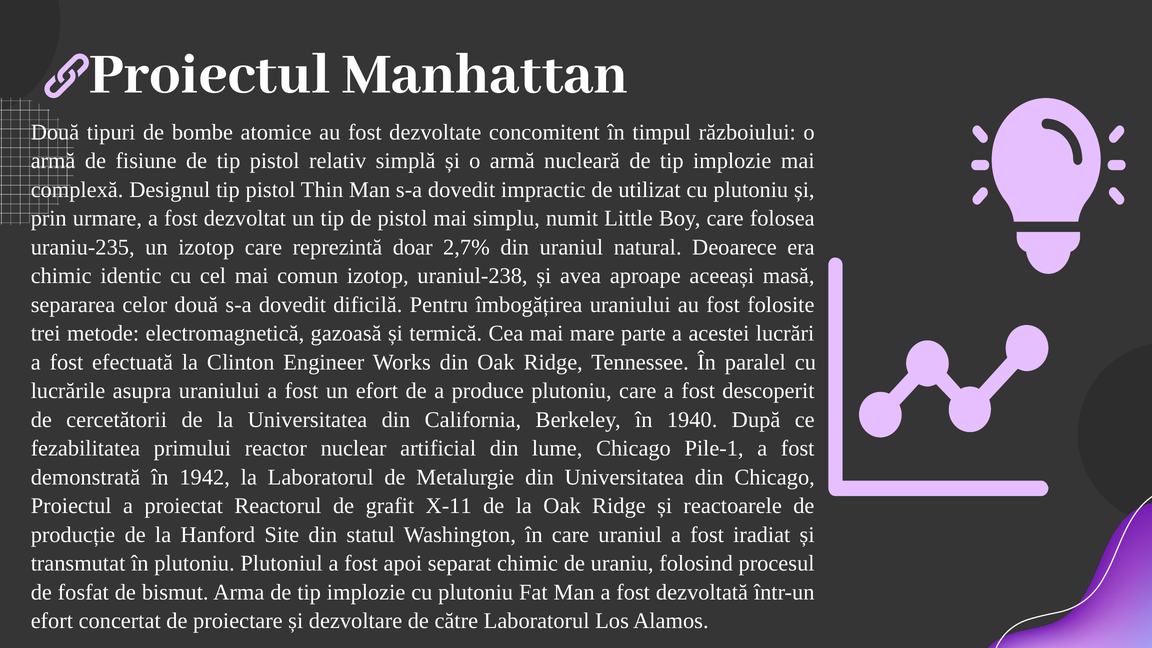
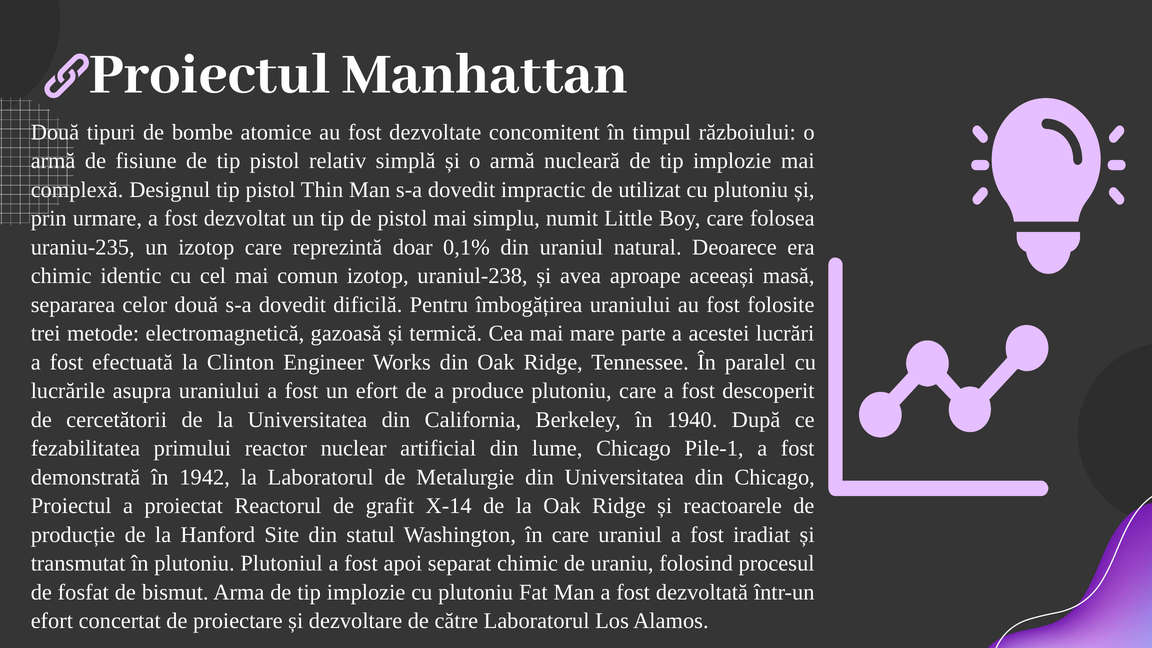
2,7%: 2,7% -> 0,1% (467, 247)
X-11: X-11 -> X-14 (449, 506)
